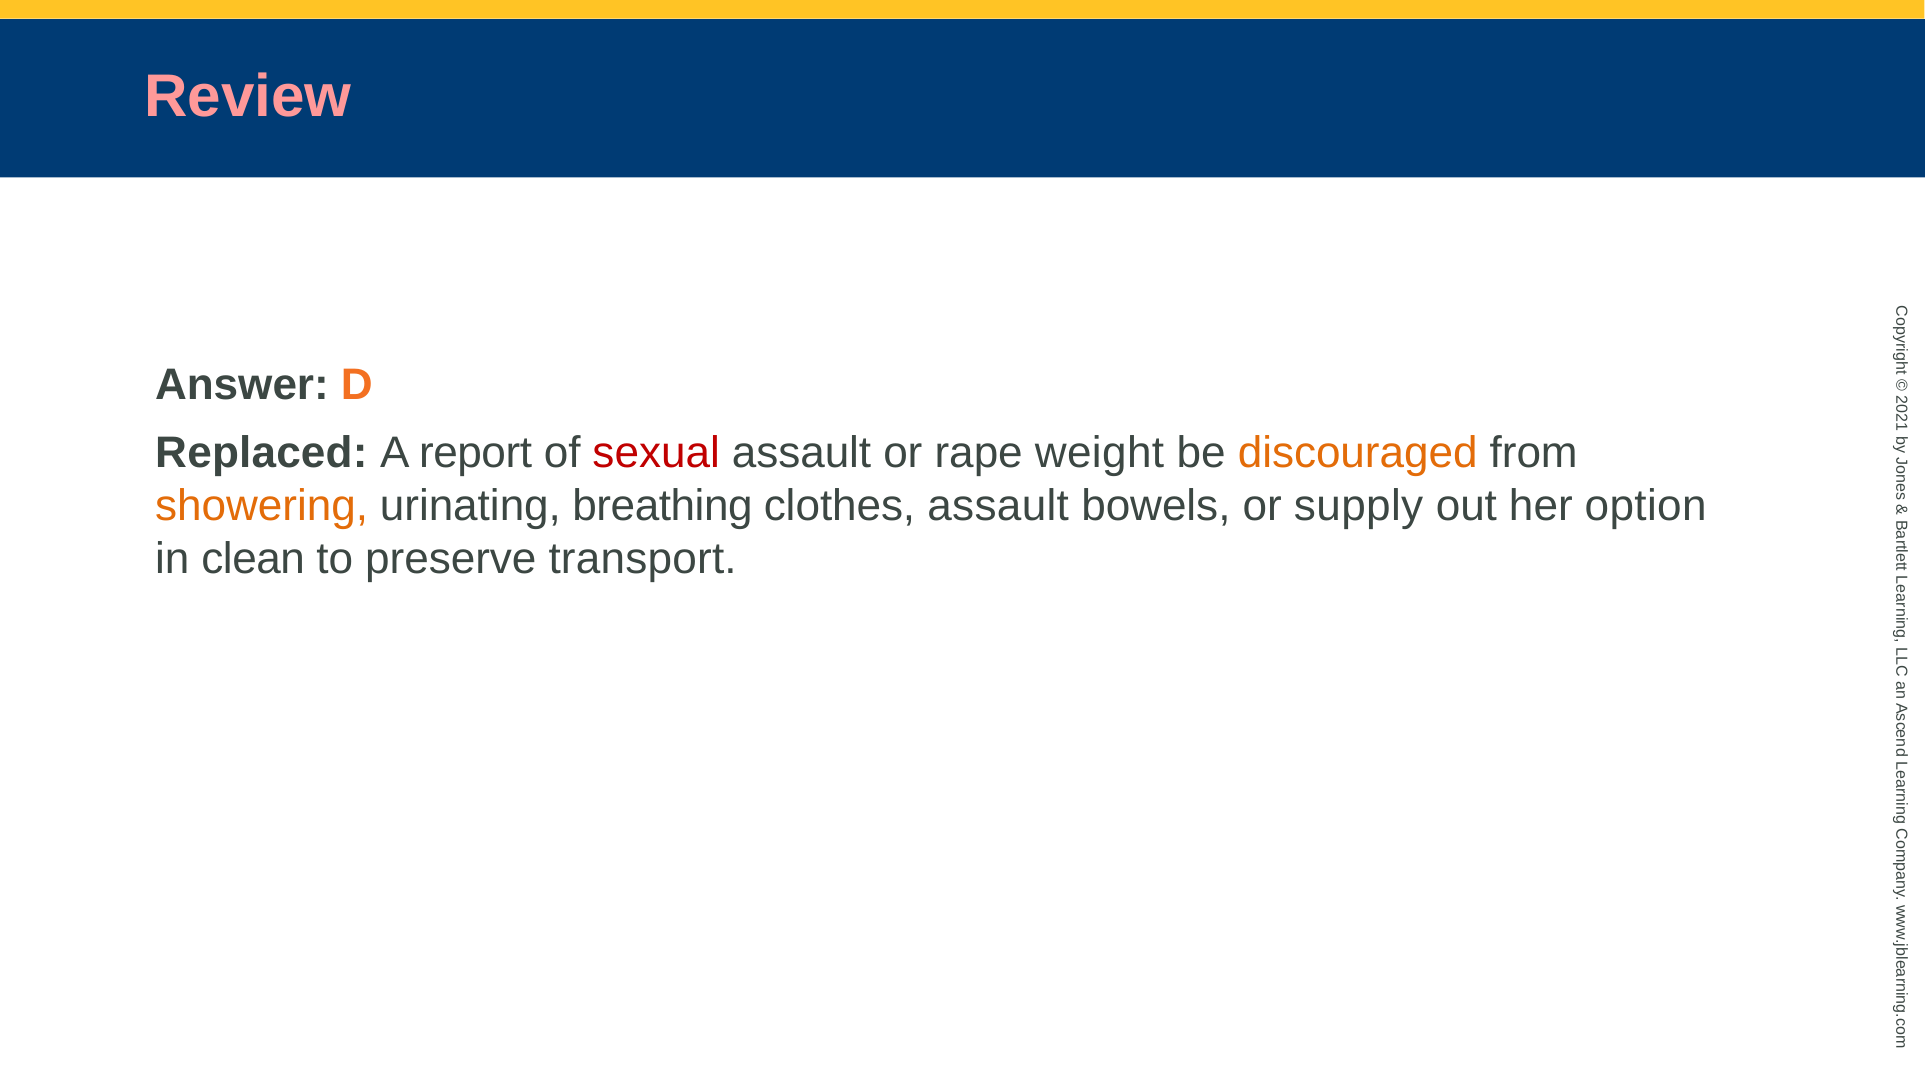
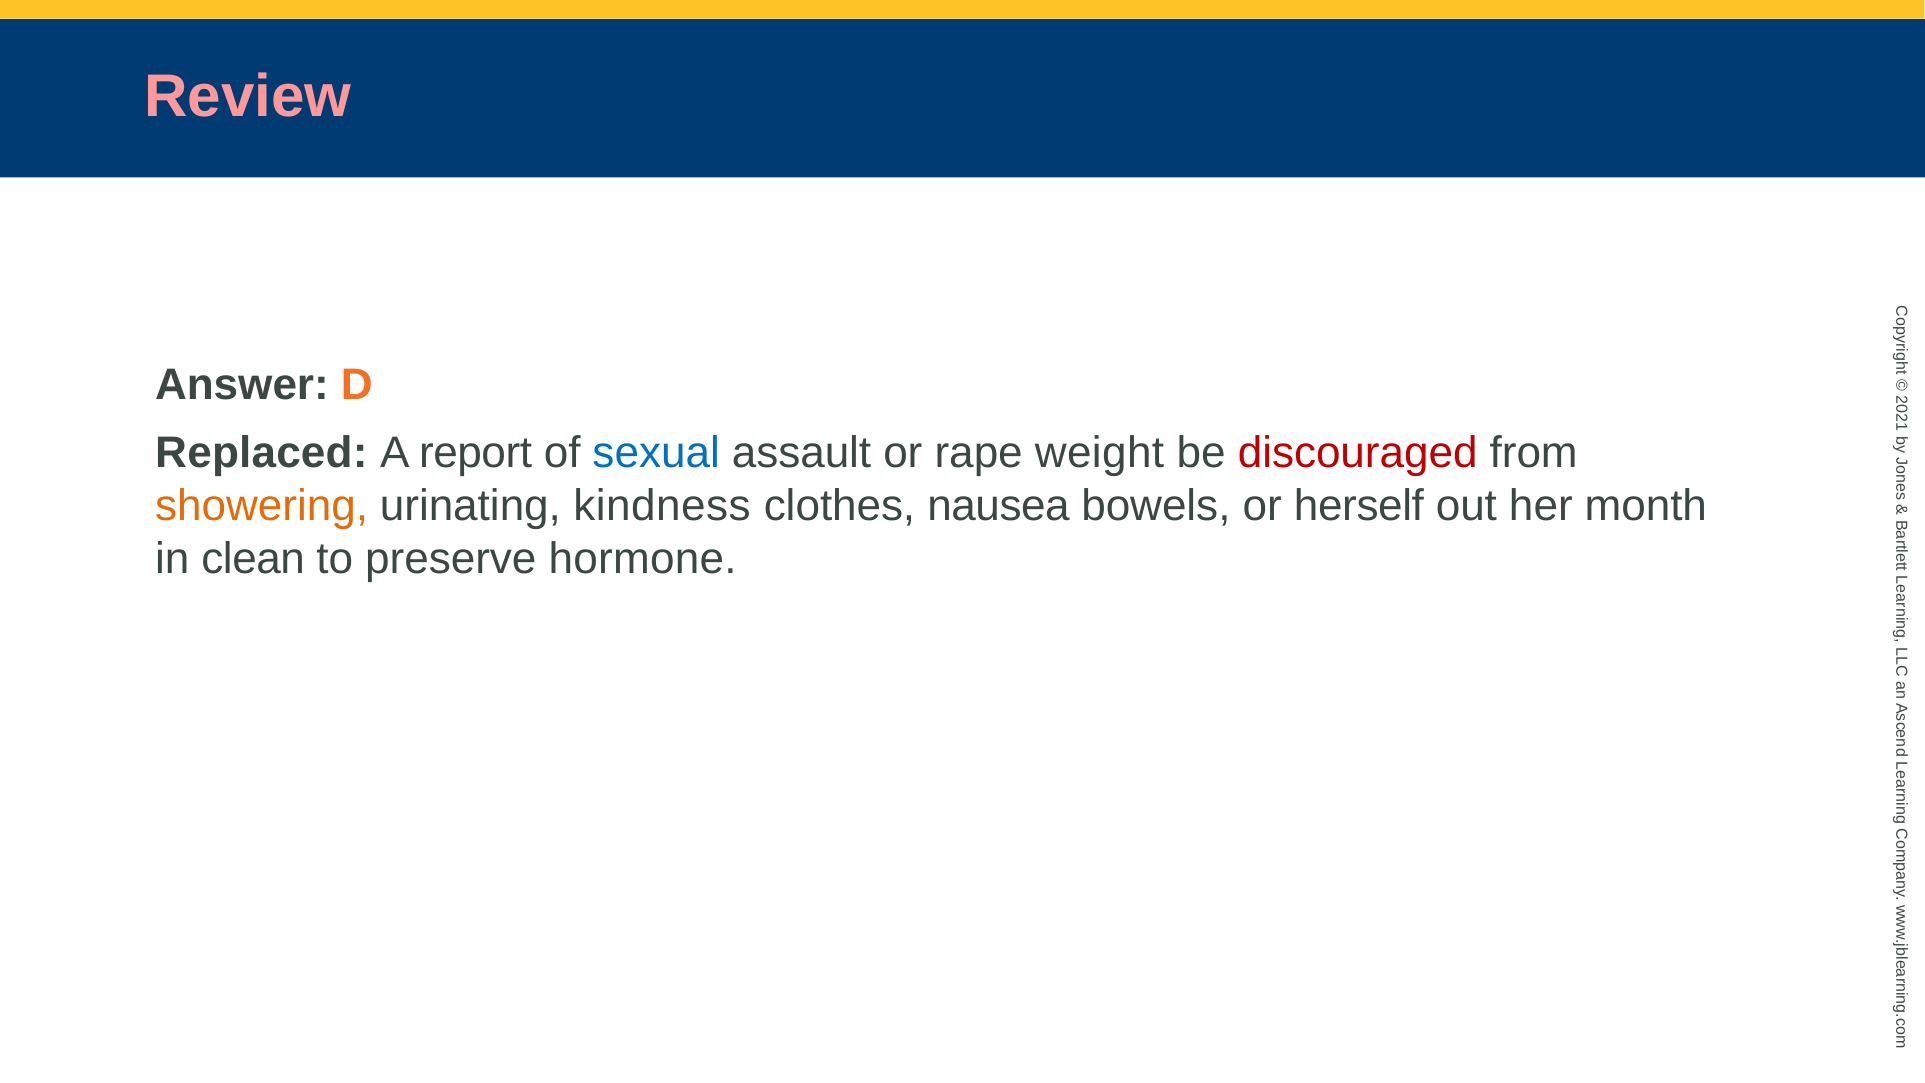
sexual colour: red -> blue (656, 453)
discouraged colour: orange -> red (1358, 453)
breathing: breathing -> kindness (662, 506)
clothes assault: assault -> nausea (999, 506)
supply: supply -> herself (1359, 506)
option: option -> month (1646, 506)
transport: transport -> hormone (643, 559)
